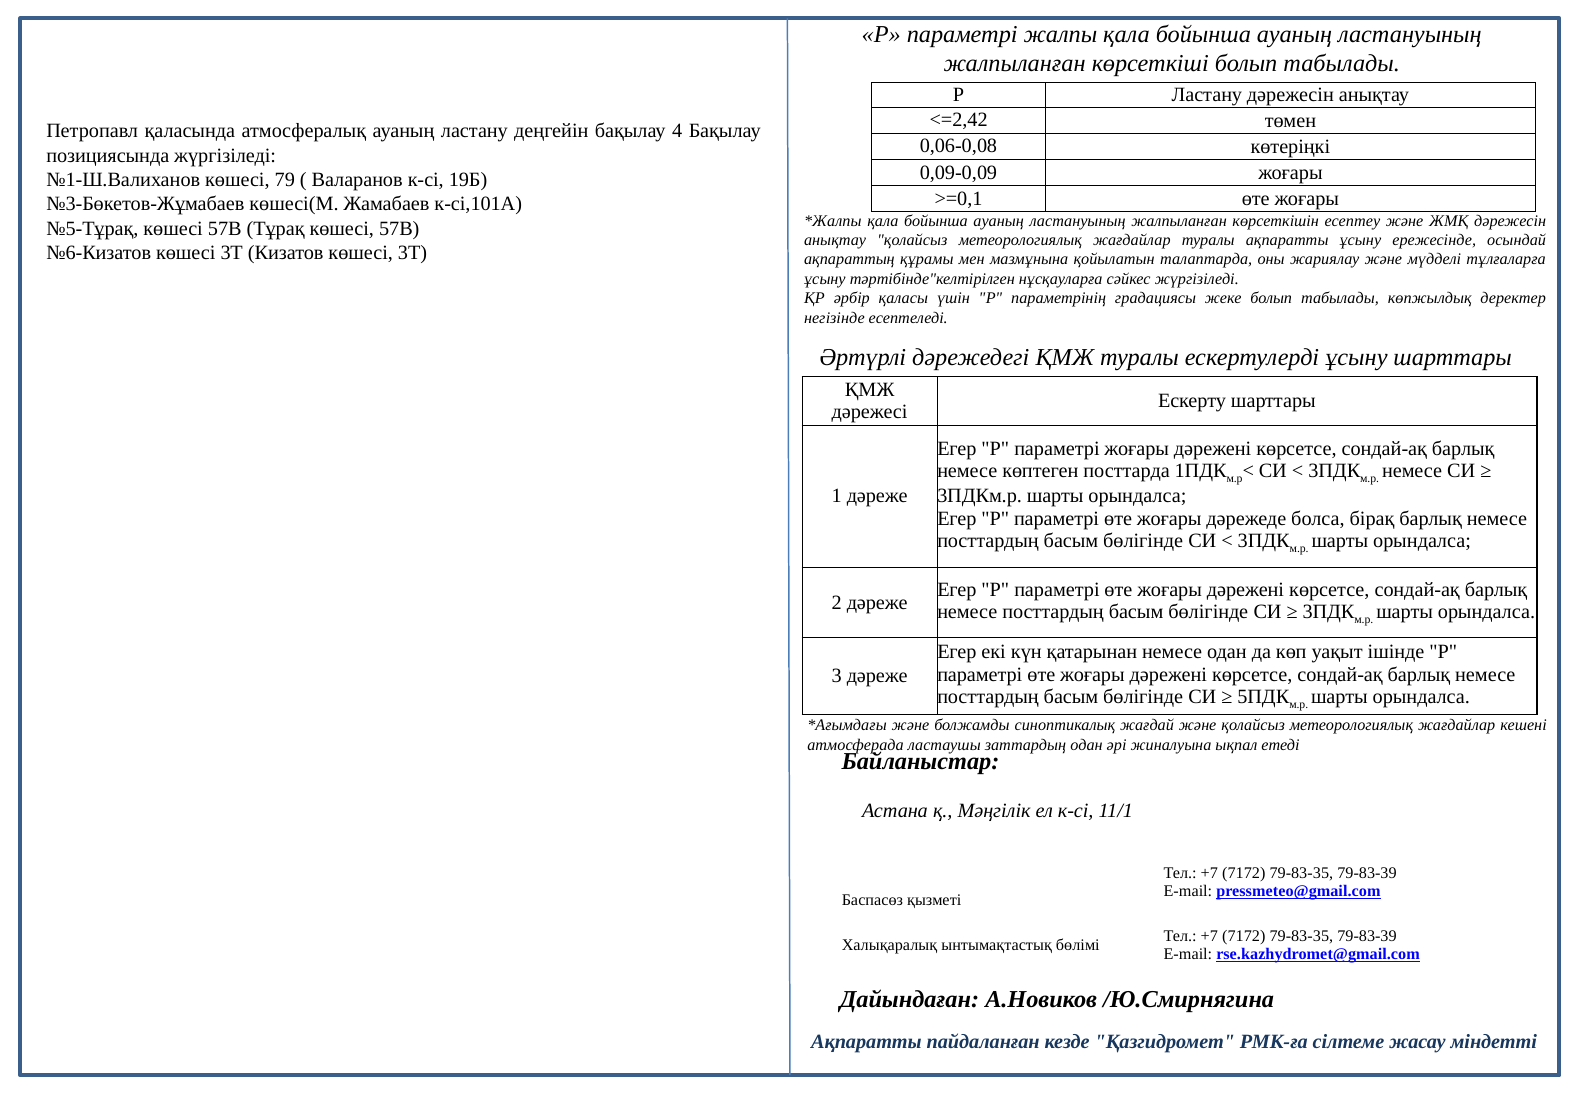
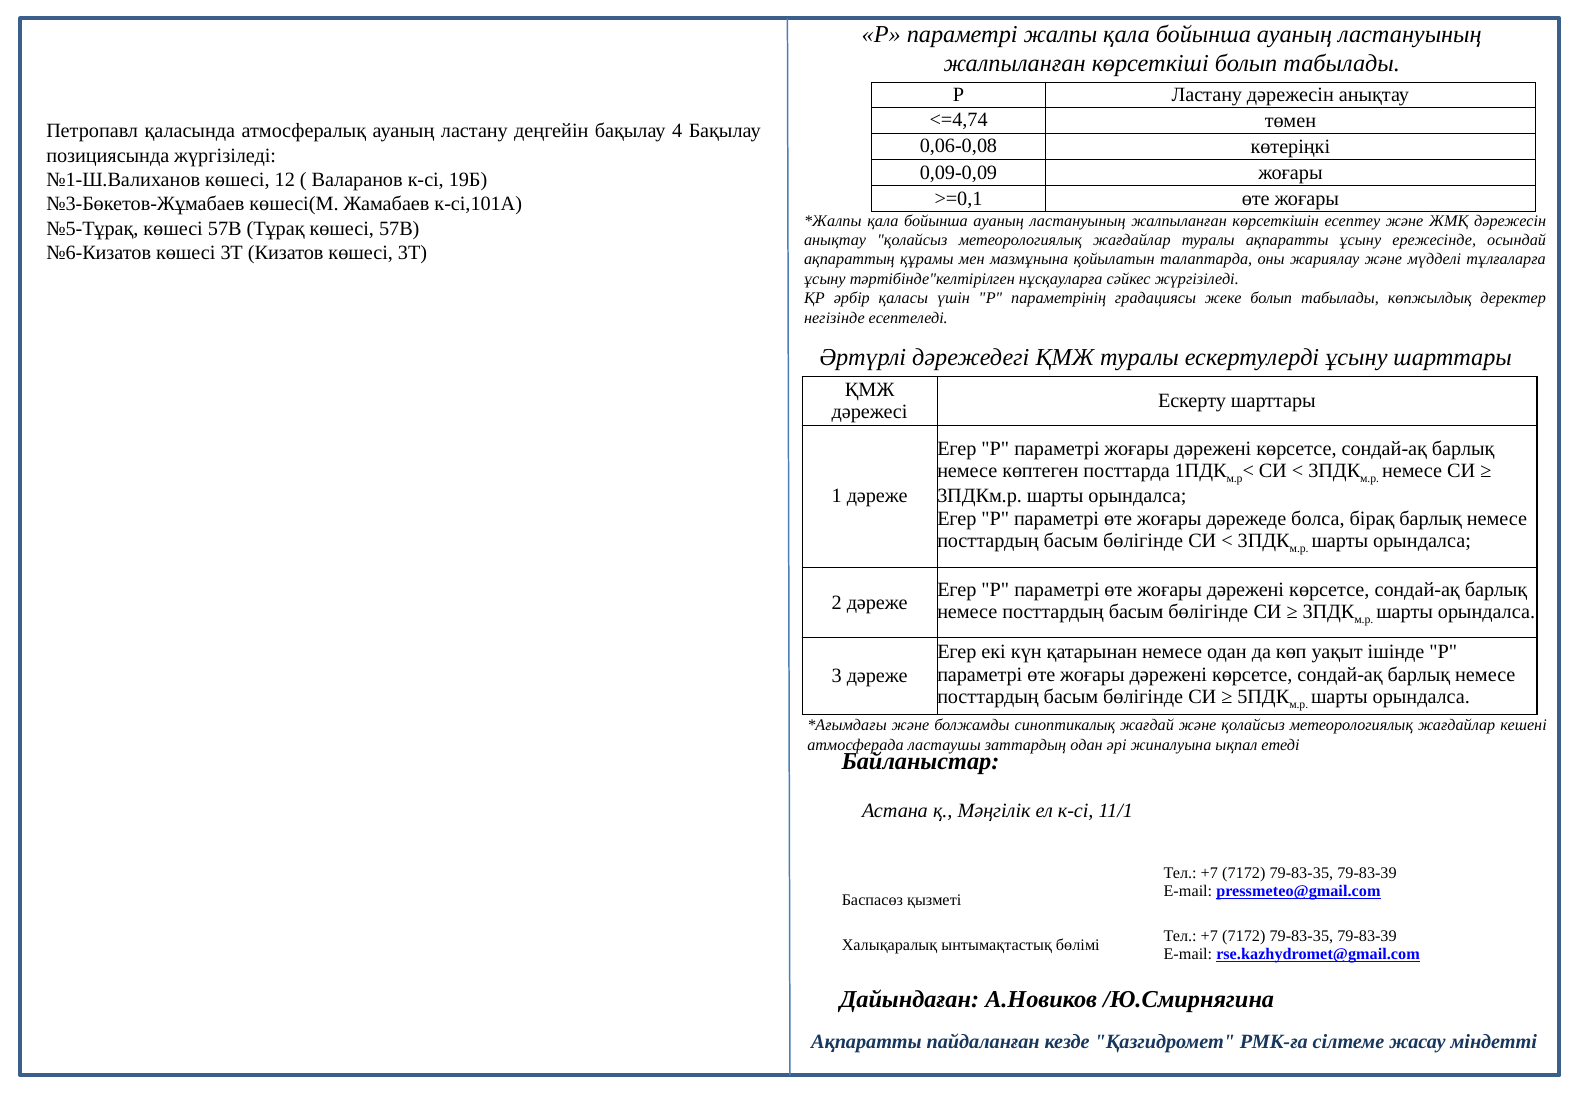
<=2,42: <=2,42 -> <=4,74 (959, 120)
79: 79 -> 12 (285, 180)
